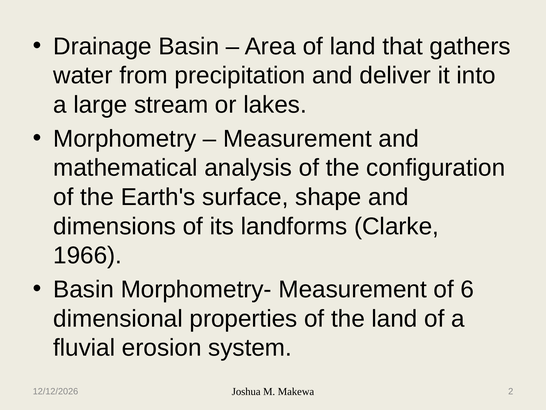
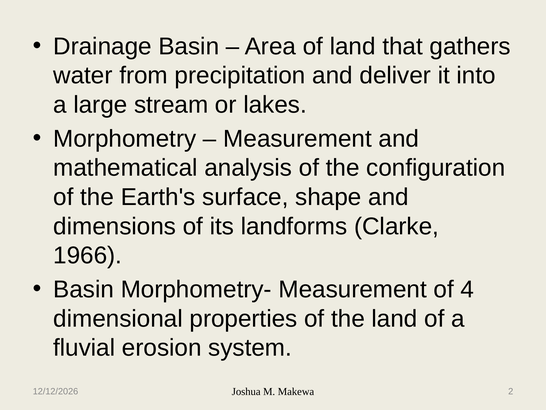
6: 6 -> 4 (467, 289)
